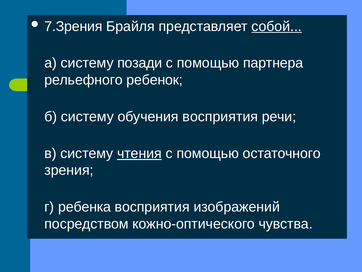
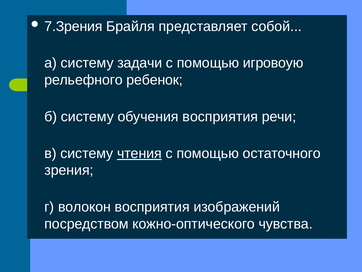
собой underline: present -> none (277, 26)
позади: позади -> задачи (140, 63)
партнера: партнера -> игровоую (273, 63)
ребенка: ребенка -> волокон (84, 207)
